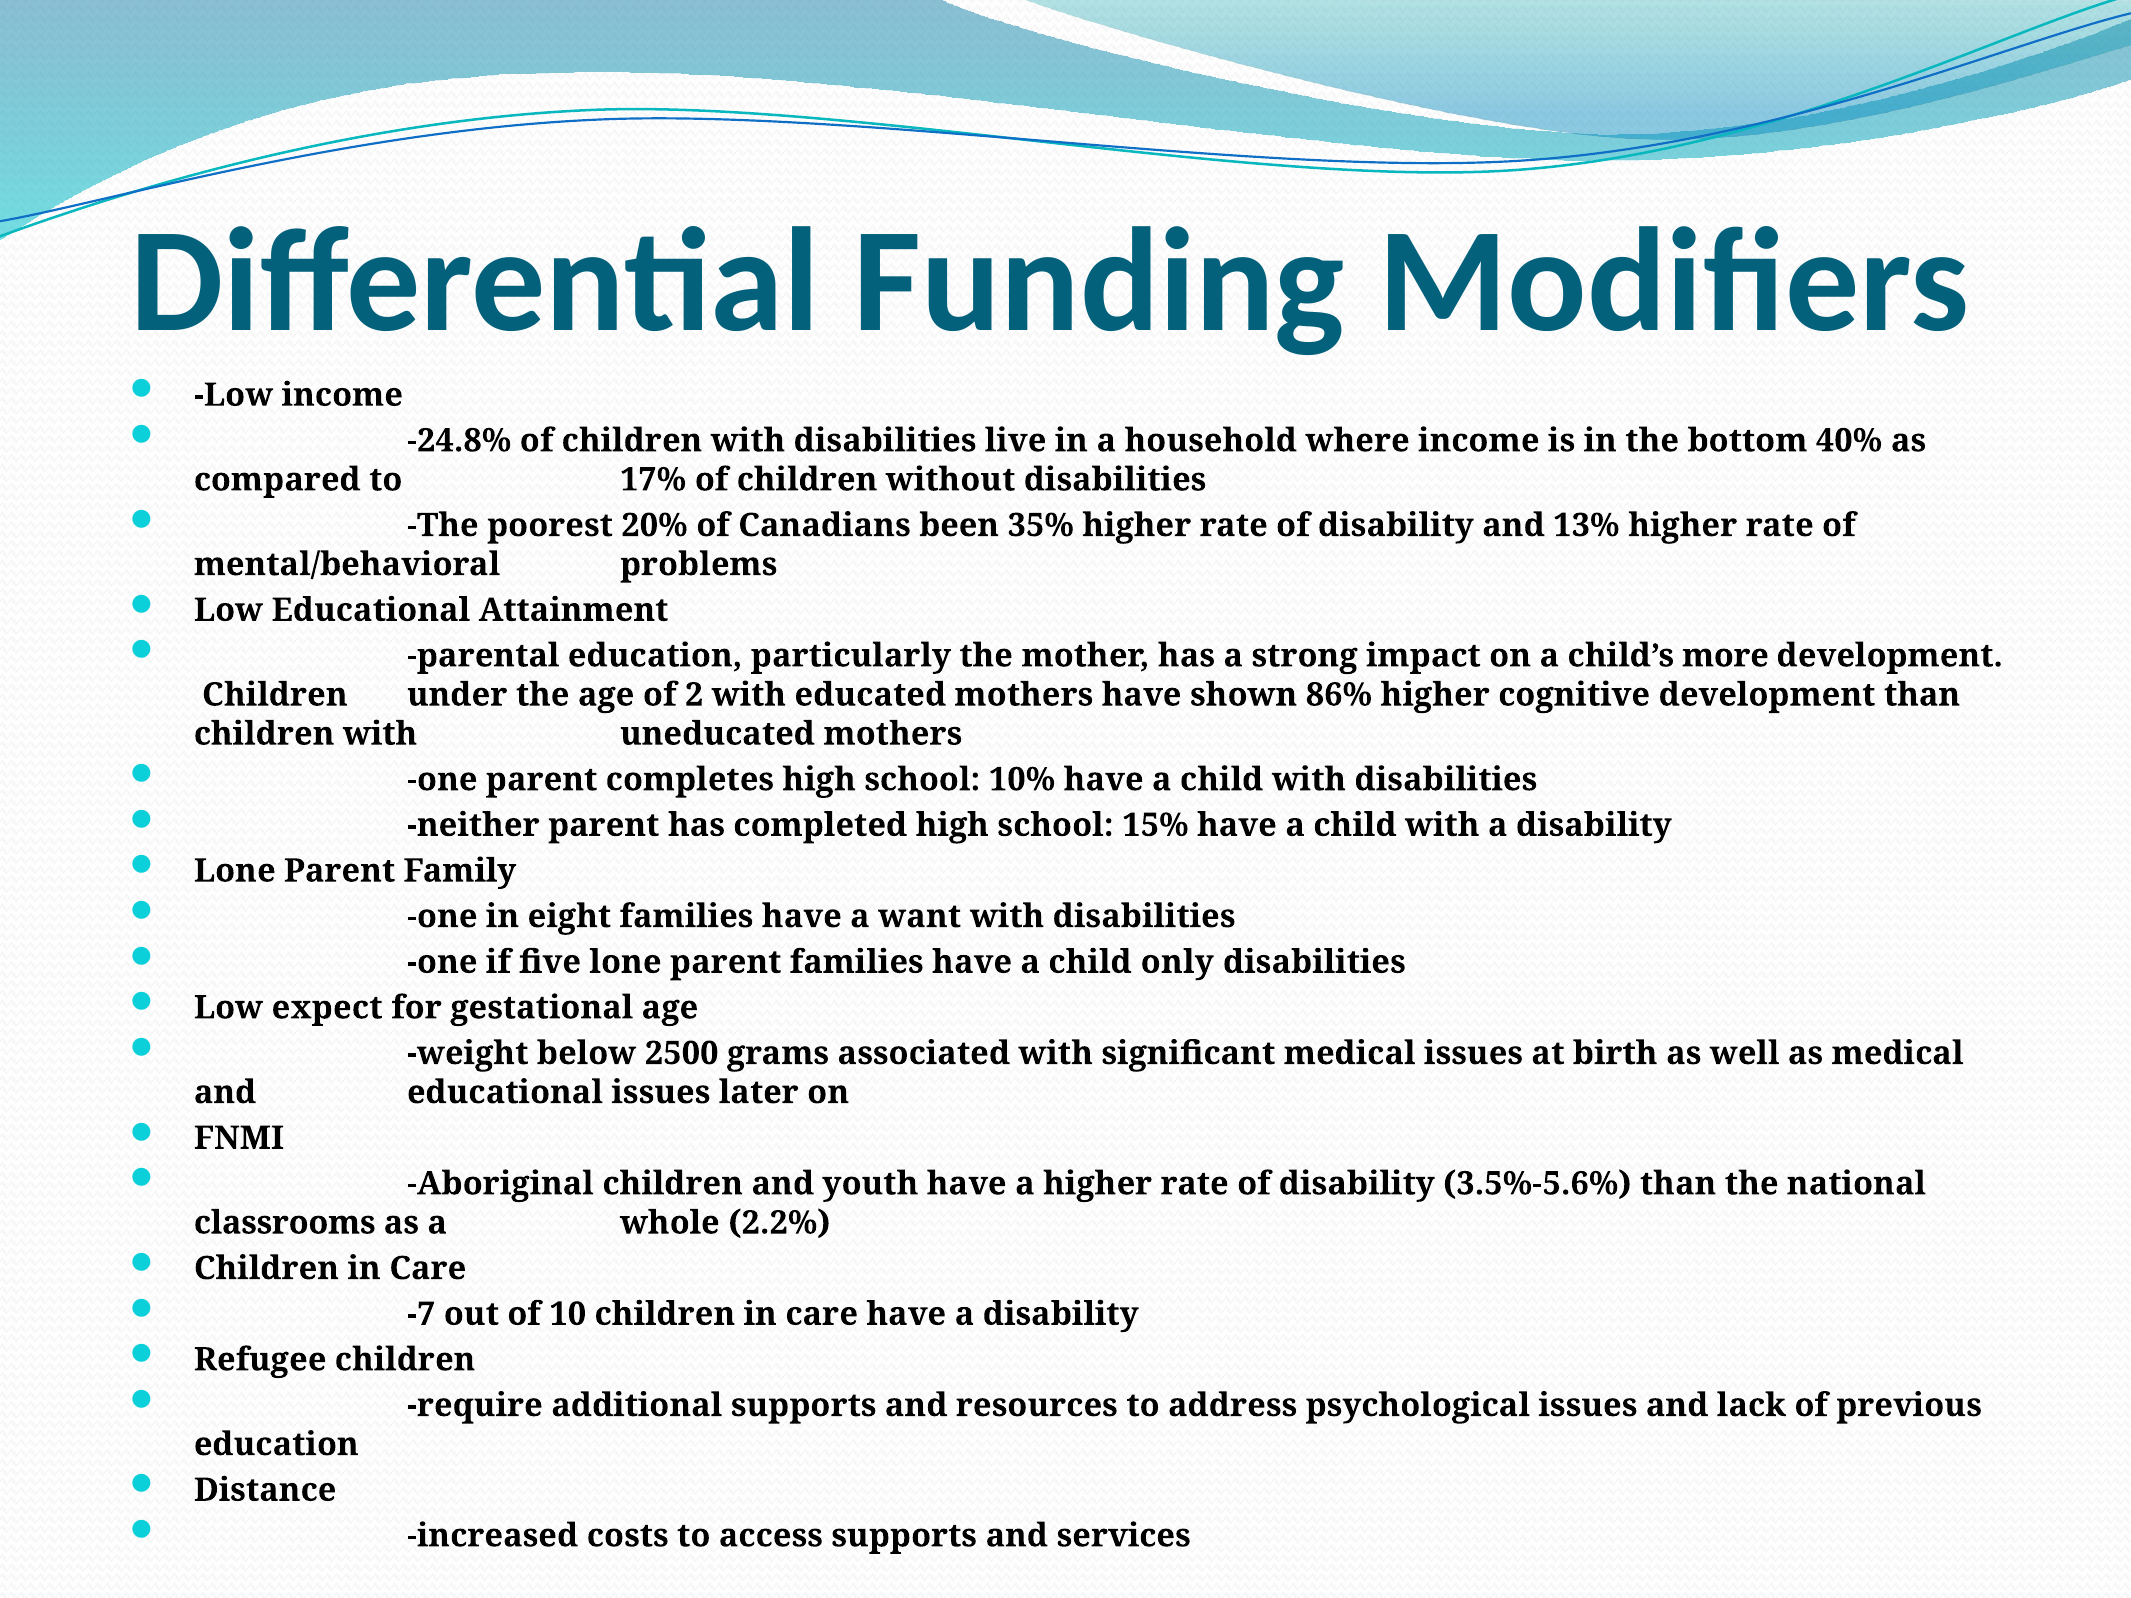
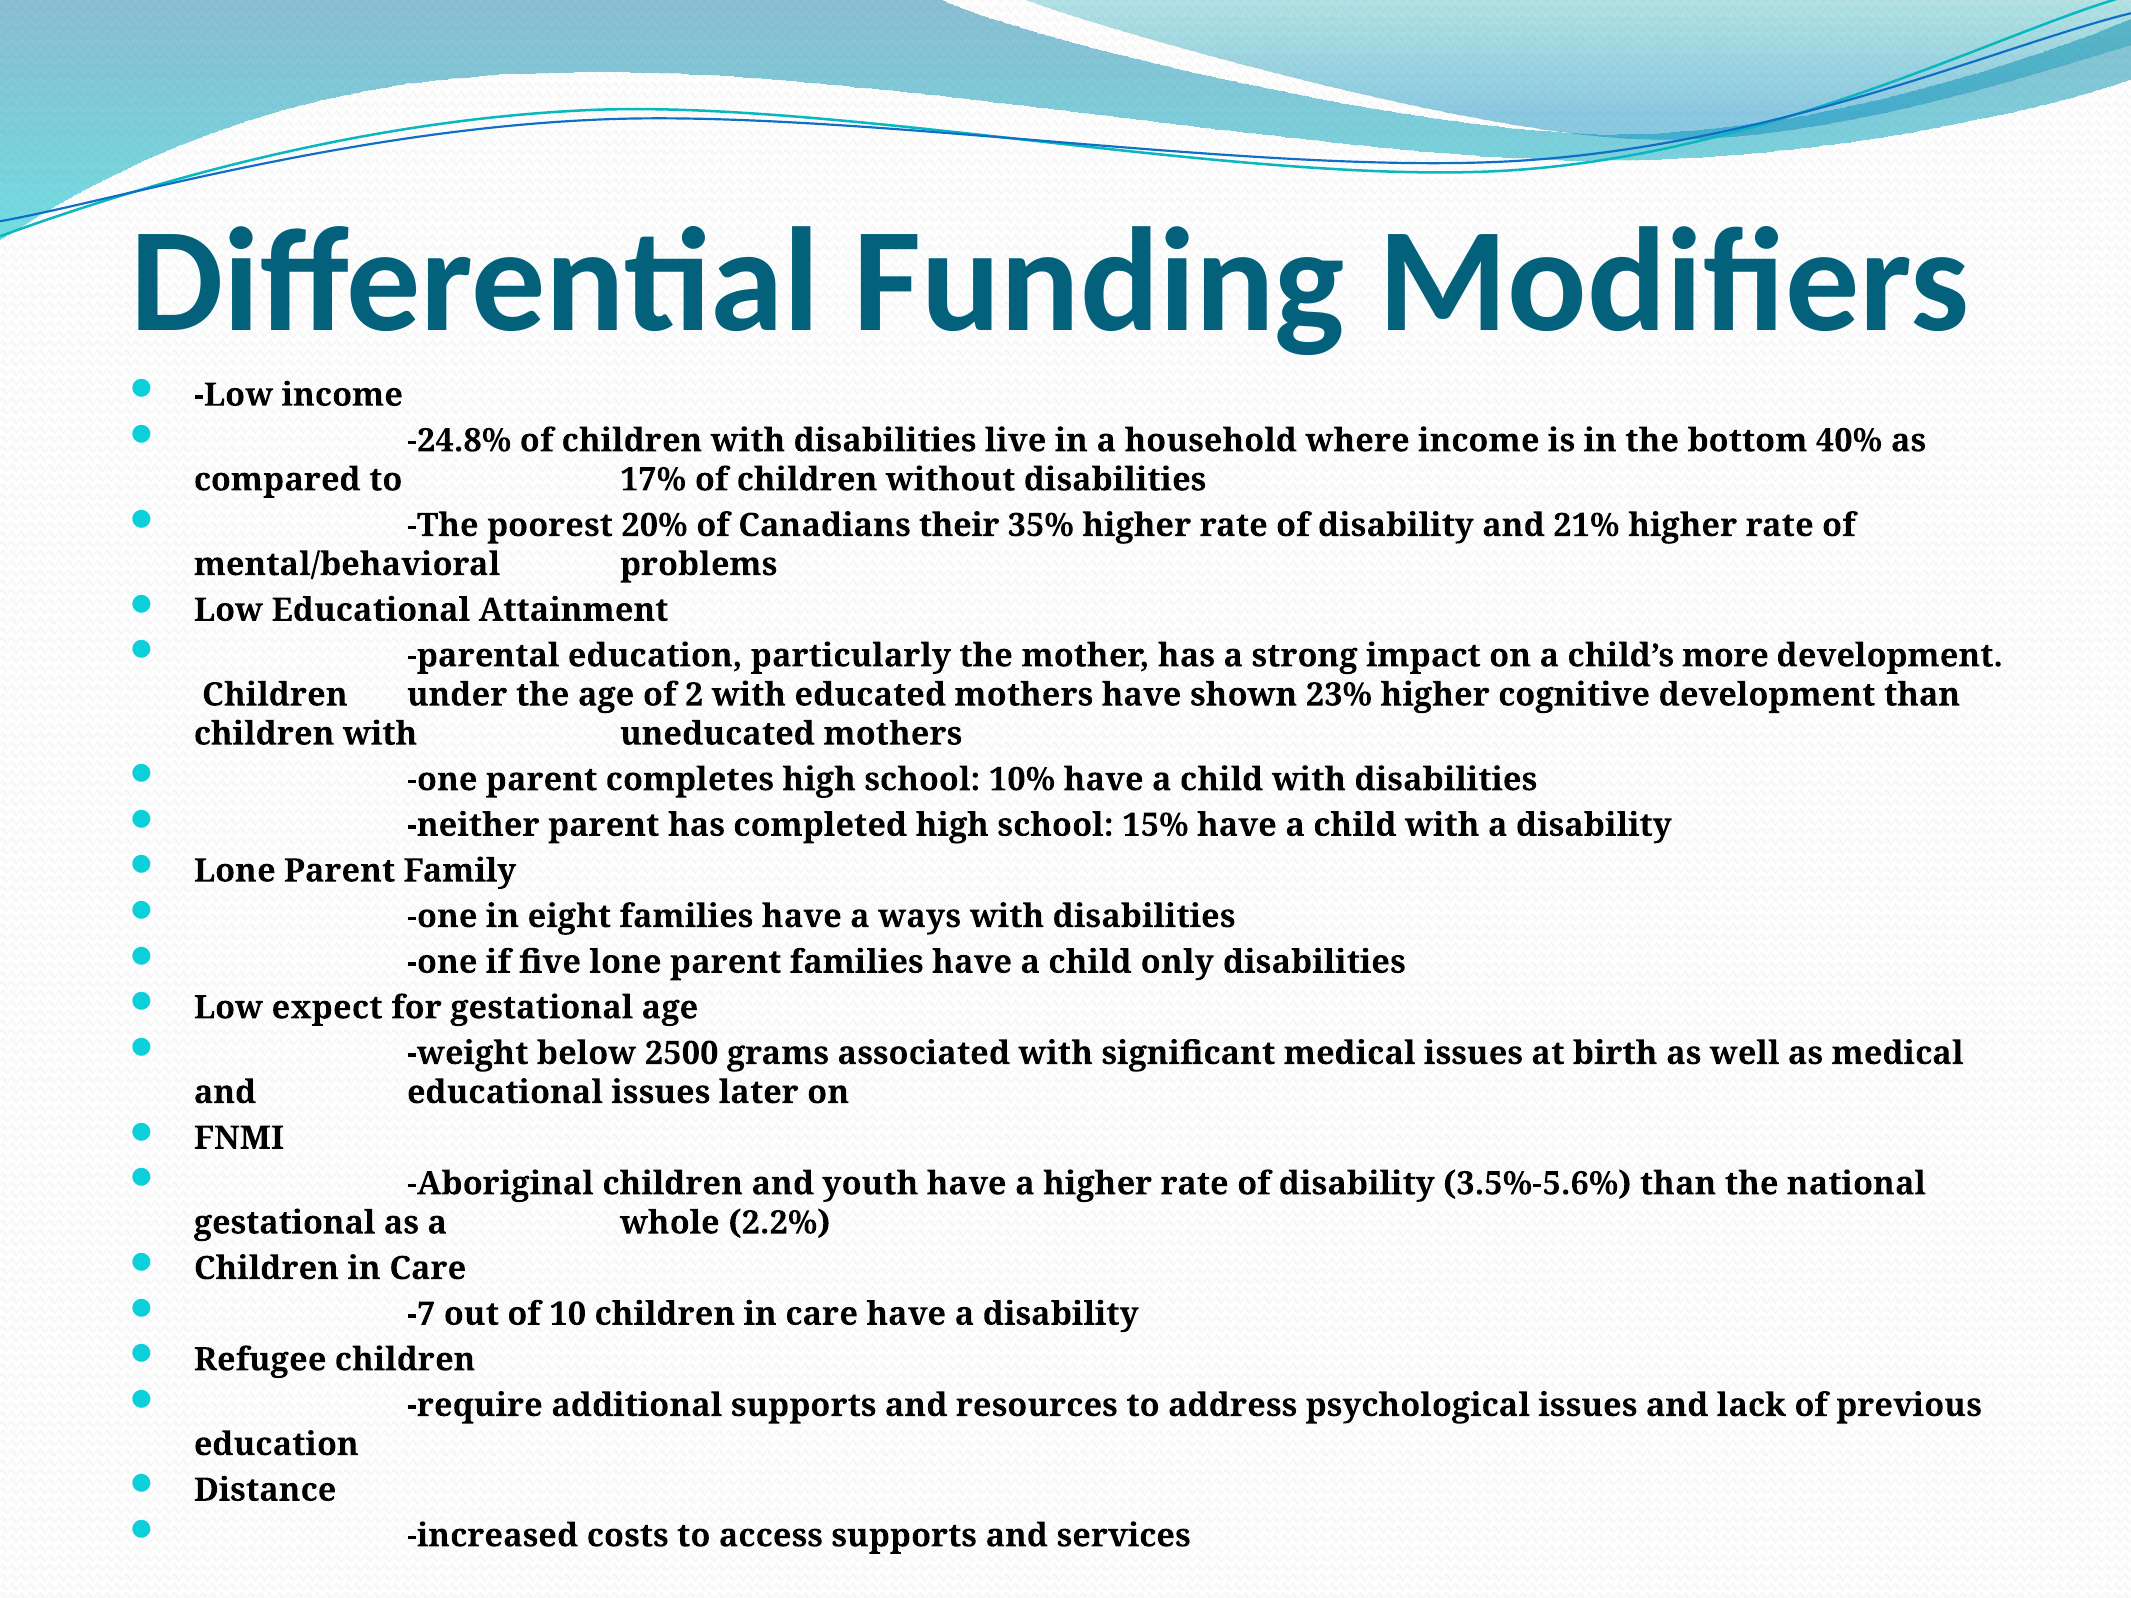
been: been -> their (959, 525)
13%: 13% -> 21% (1586, 525)
86%: 86% -> 23% (1339, 695)
want: want -> ways (920, 917)
classrooms: classrooms -> gestational (285, 1223)
